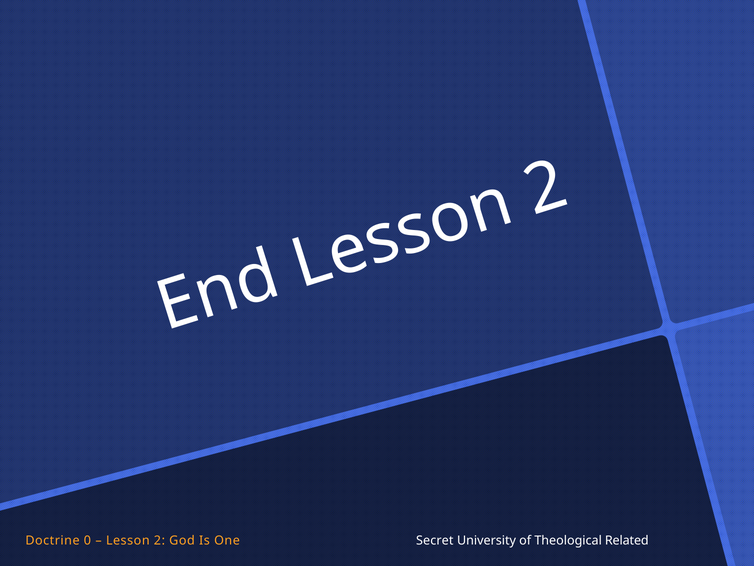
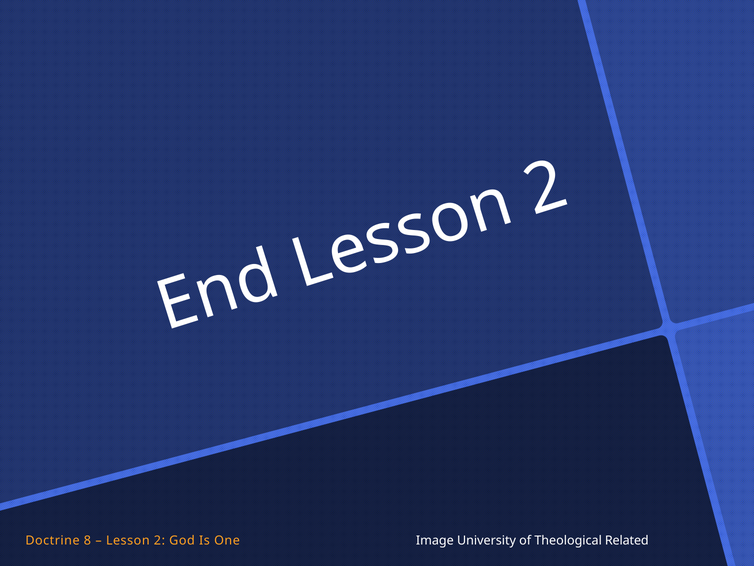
0: 0 -> 8 (87, 540)
Secret: Secret -> Image (435, 540)
